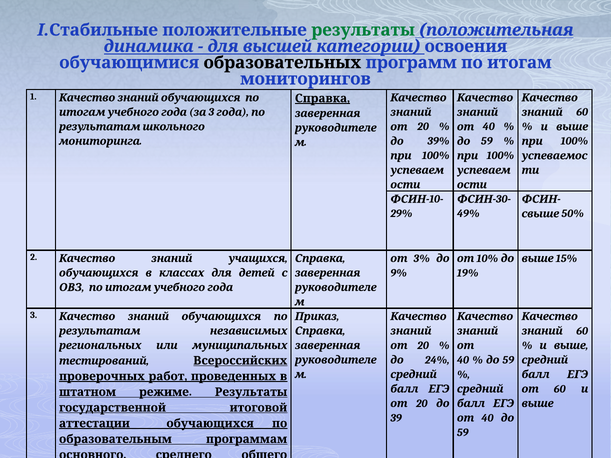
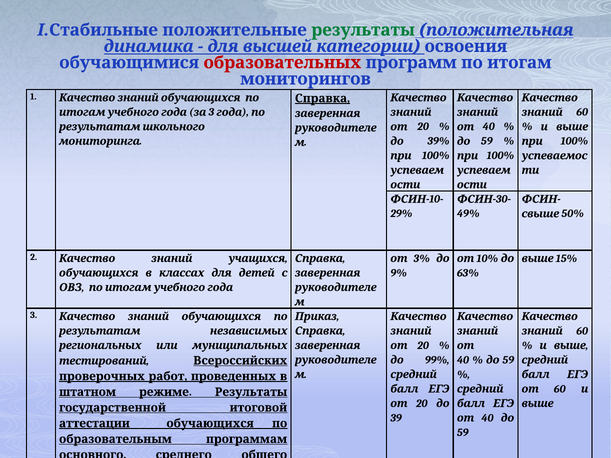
образовательных colour: black -> red (282, 63)
19%: 19% -> 63% (468, 273)
24%: 24% -> 99% (437, 360)
